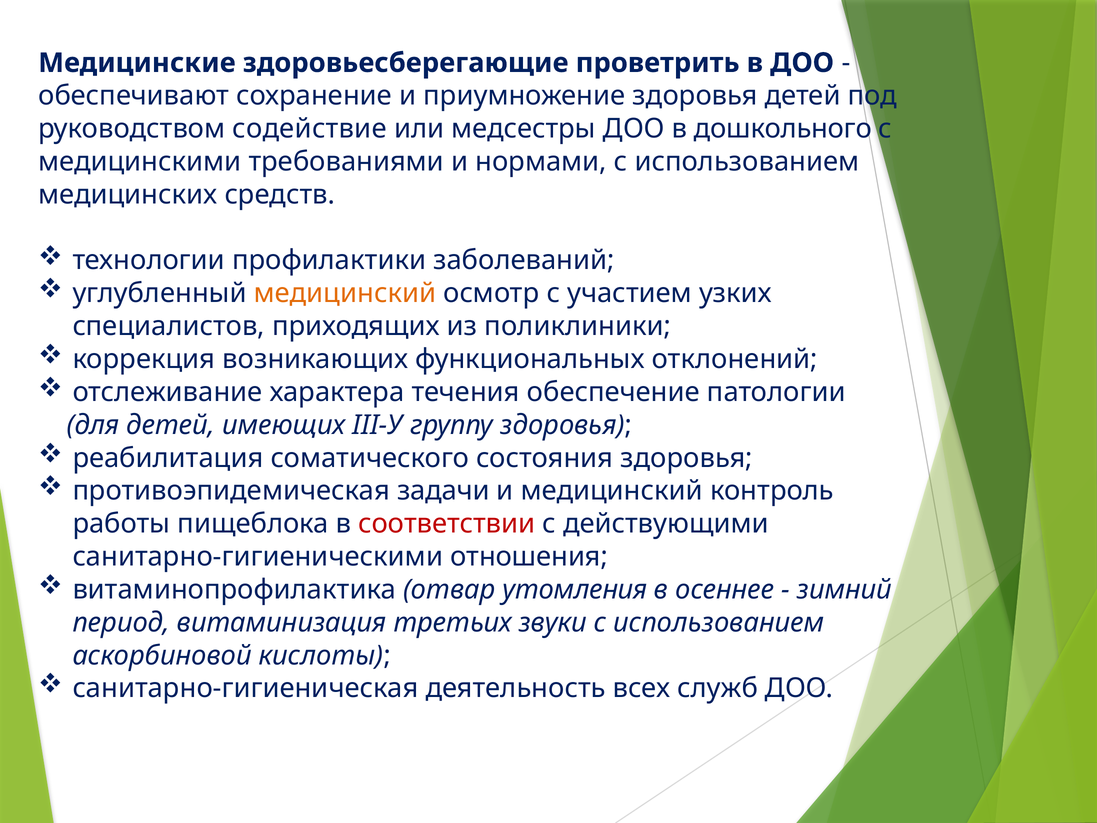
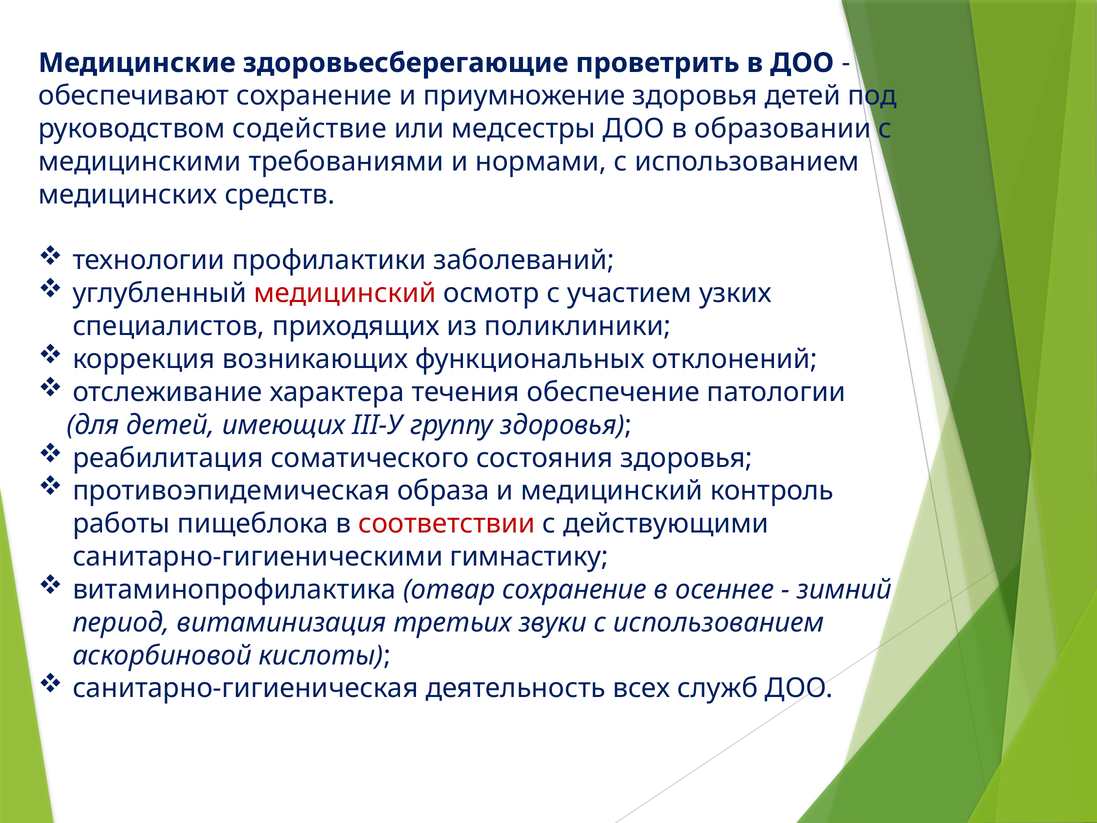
дошкольного: дошкольного -> образовании (783, 129)
медицинский colour: orange -> red (345, 293)
задачи: задачи -> образа (443, 491)
отношения: отношения -> гимнастику (529, 557)
отвар утомления: утомления -> сохранение (575, 589)
